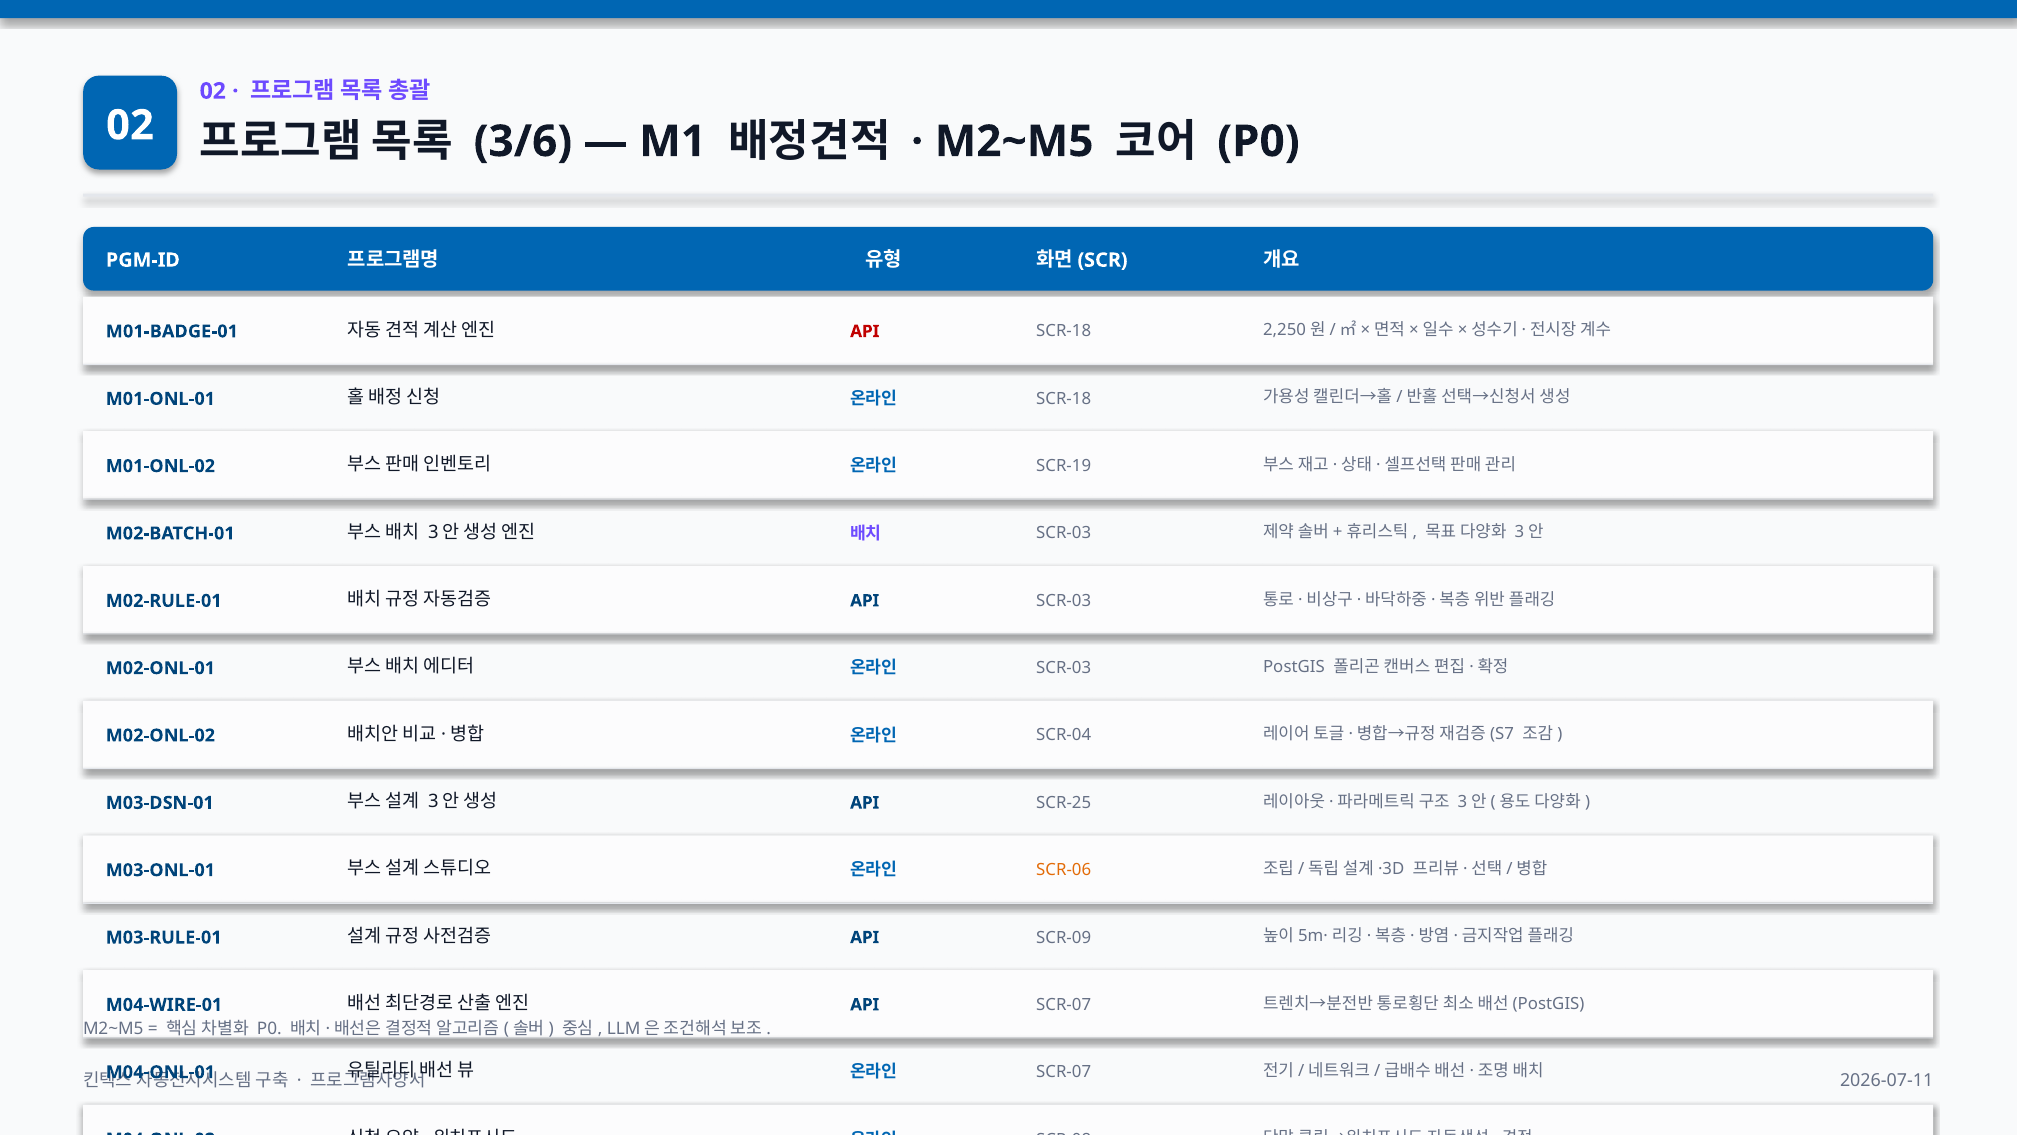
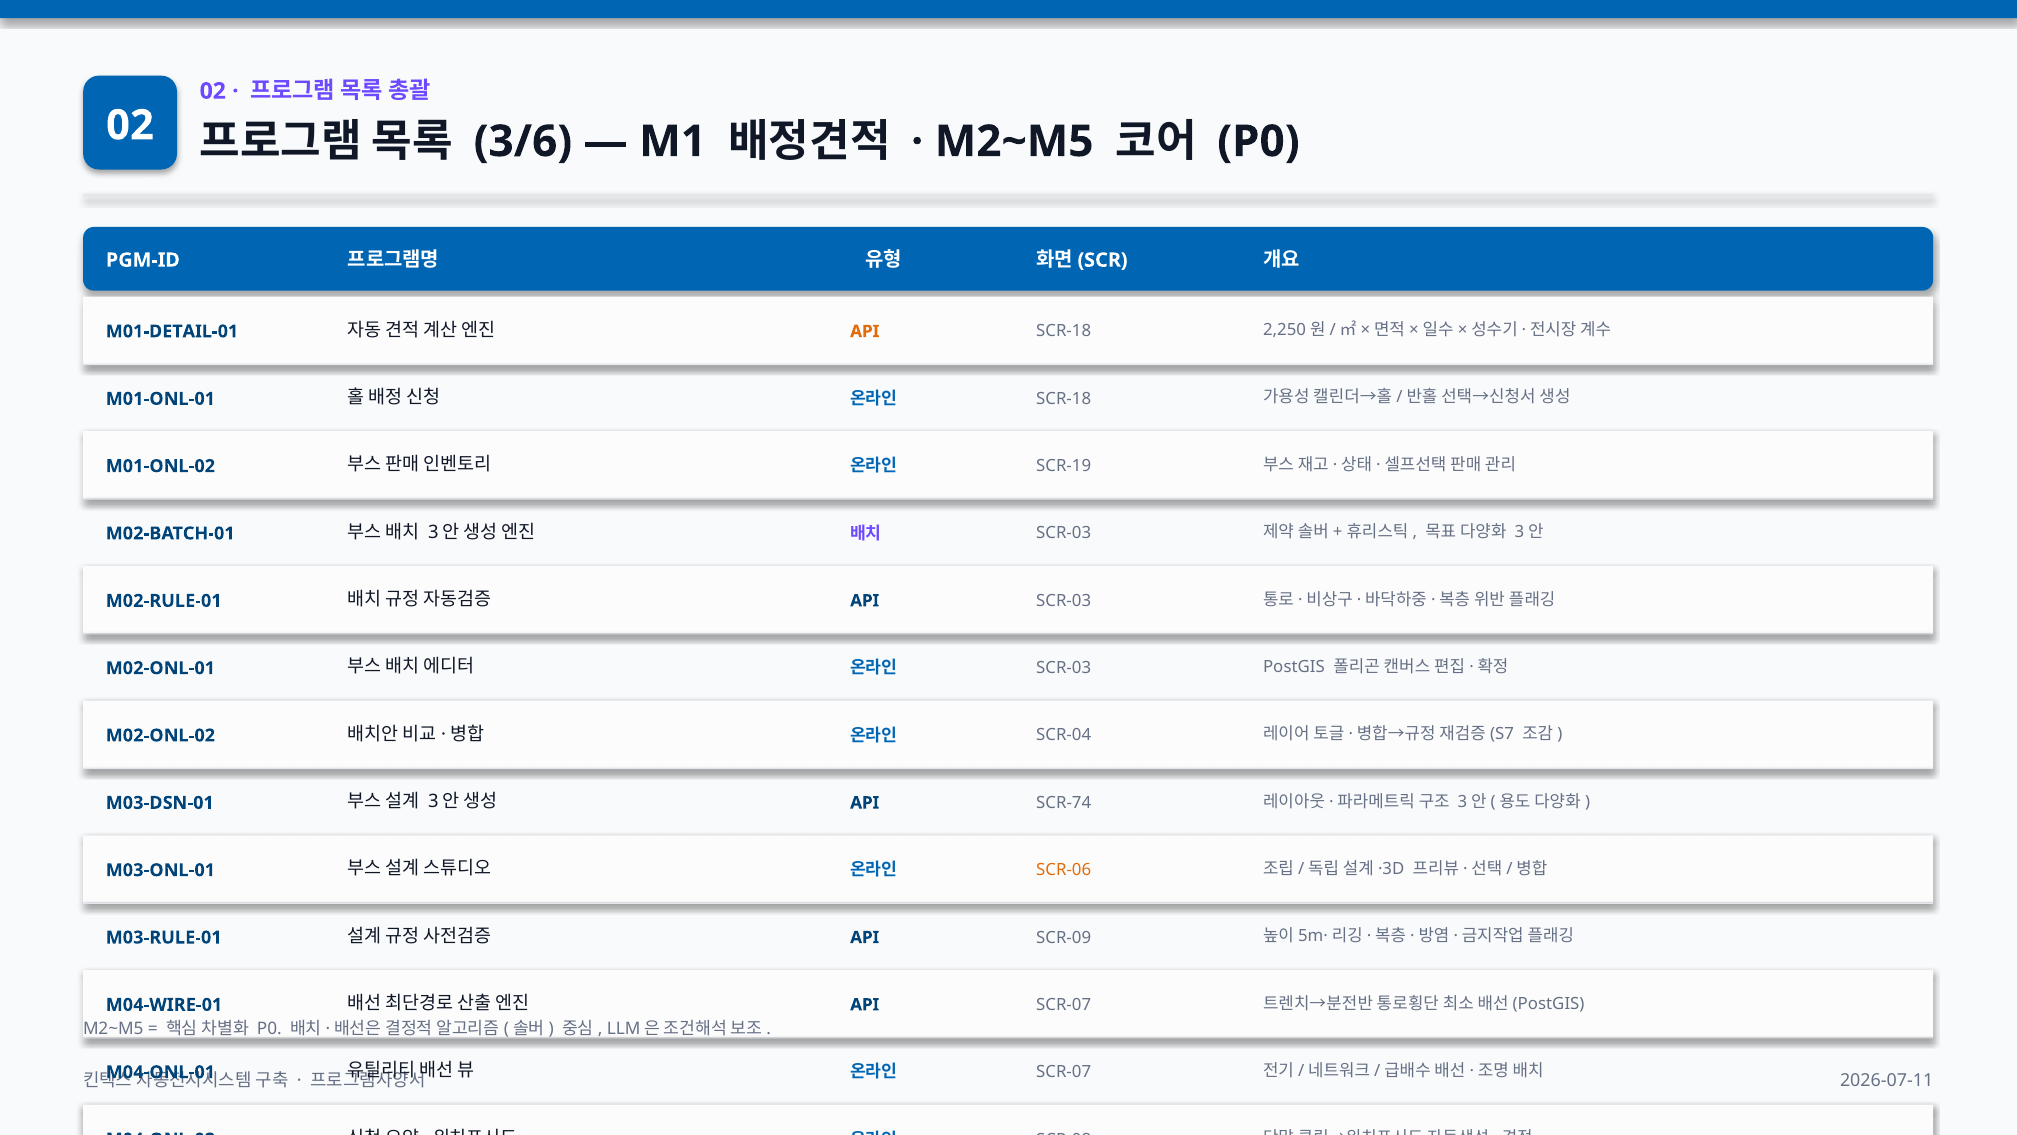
M01-BADGE-01: M01-BADGE-01 -> M01-DETAIL-01 (172, 331)
API colour: red -> orange (865, 331)
SCR-25: SCR-25 -> SCR-74 (1064, 803)
